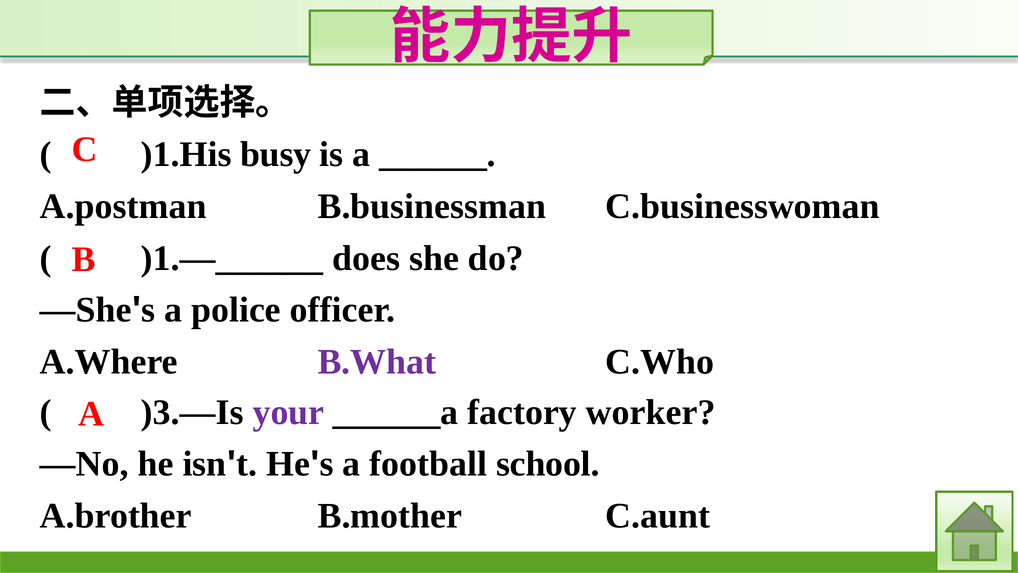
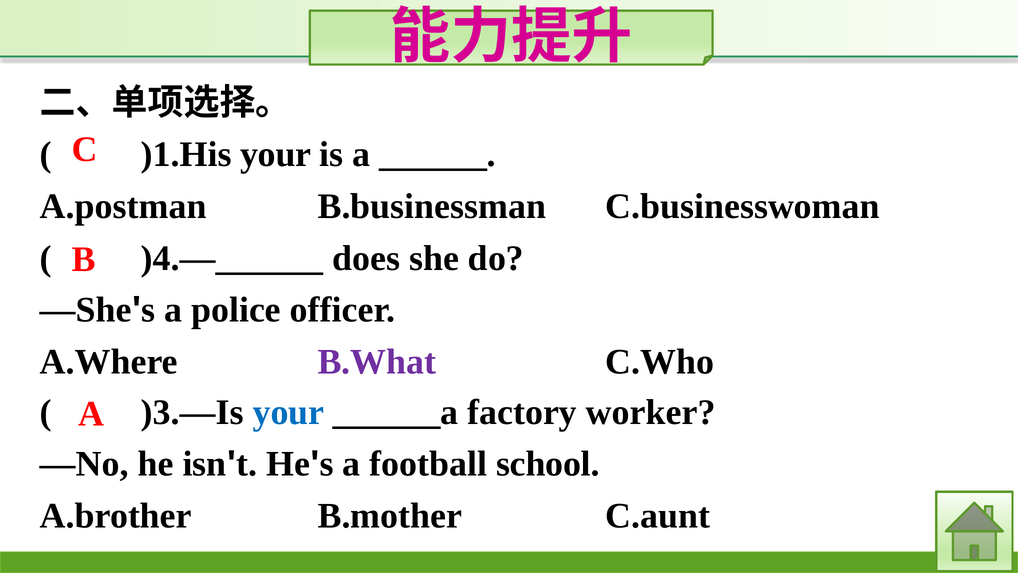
)1.His busy: busy -> your (276, 154)
)1.—______: )1.—______ -> )4.—______ (232, 258)
your colour: purple -> blue (288, 412)
